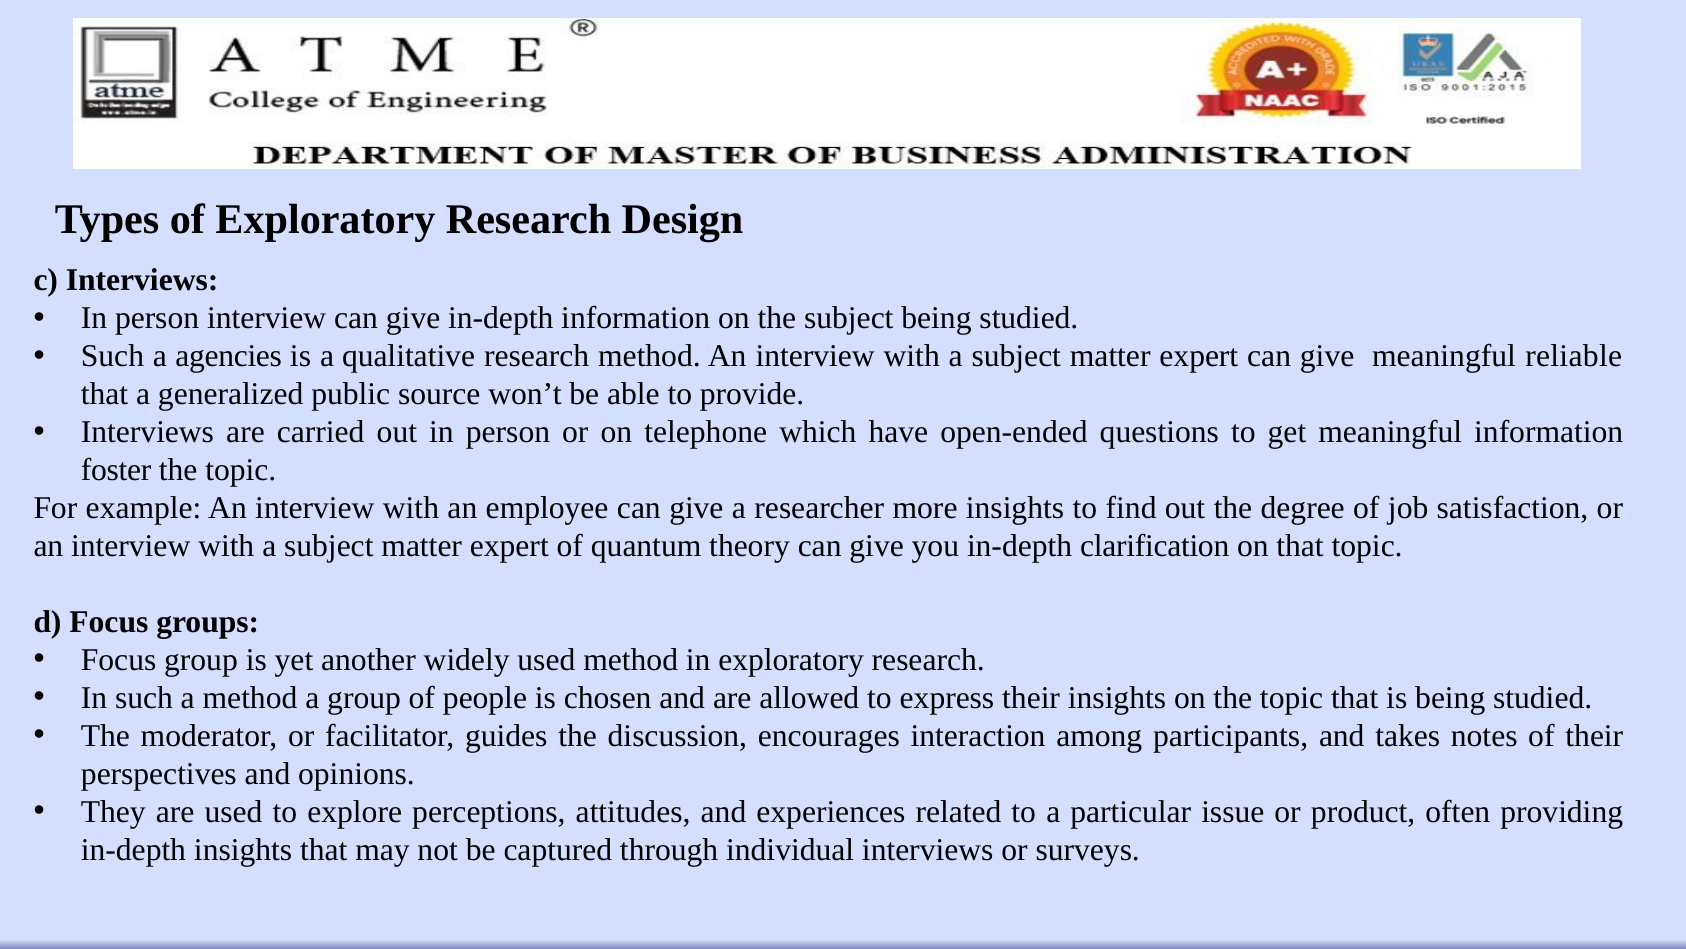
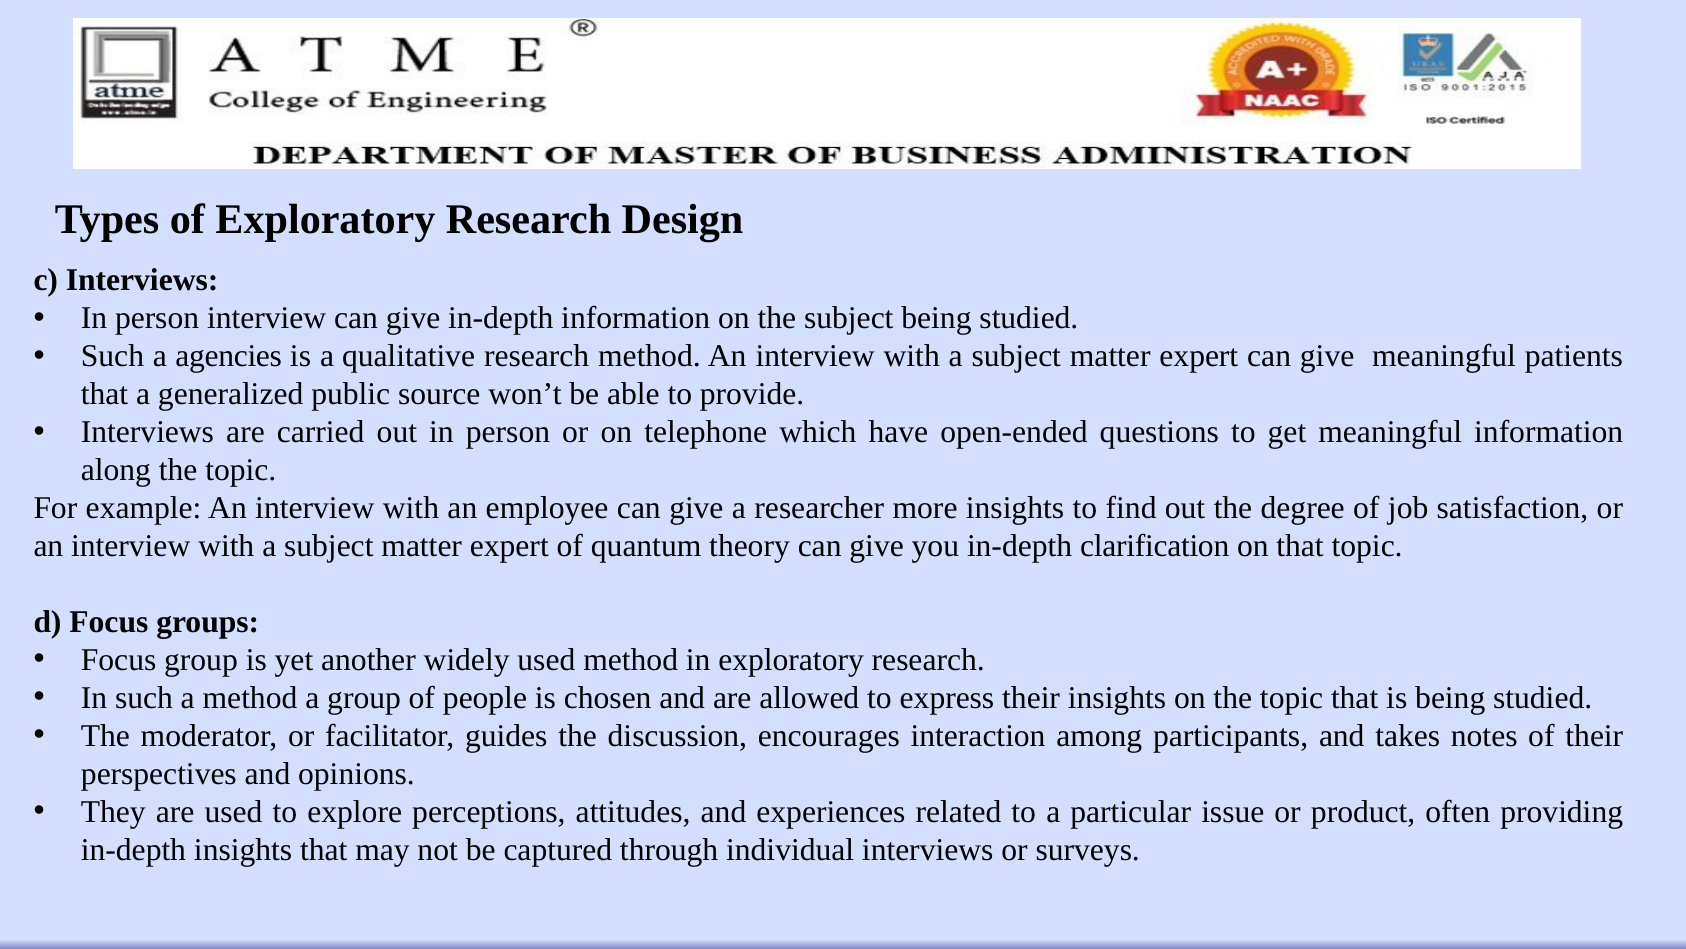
reliable: reliable -> patients (1574, 356)
foster: foster -> along (116, 470)
